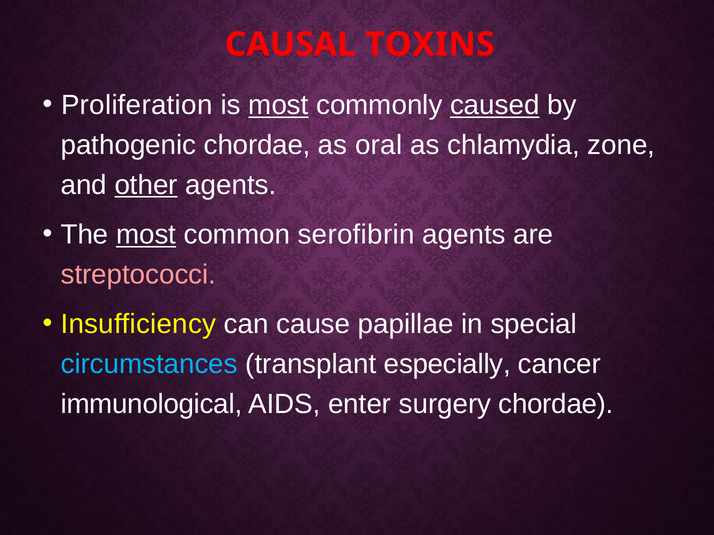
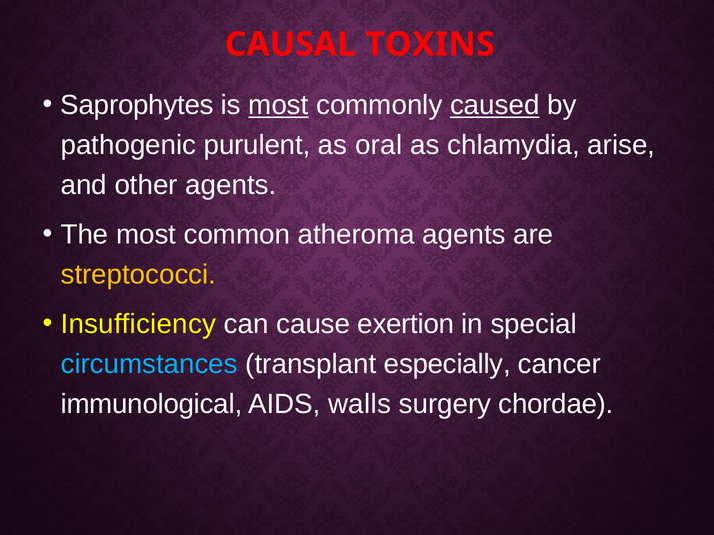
Proliferation: Proliferation -> Saprophytes (137, 105)
pathogenic chordae: chordae -> purulent (257, 145)
zone: zone -> arise (621, 145)
other underline: present -> none (146, 185)
most underline: present -> none (146, 235)
serofibrin: serofibrin -> atheroma (356, 235)
streptococci colour: pink -> yellow (138, 275)
papillae: papillae -> exertion (406, 325)
enter: enter -> walls (360, 404)
